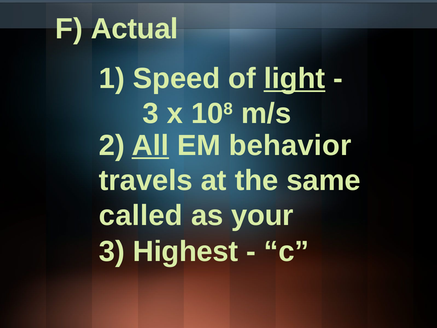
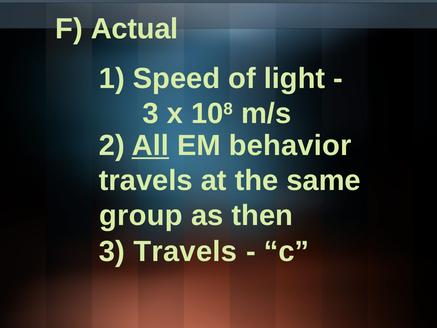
light underline: present -> none (294, 78)
called: called -> group (141, 215)
your: your -> then (262, 215)
3 Highest: Highest -> Travels (185, 251)
